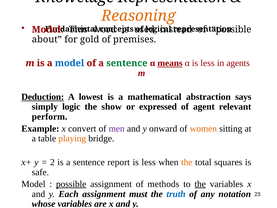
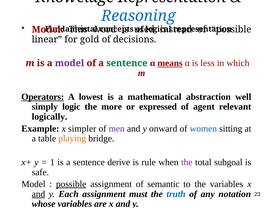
Reasoning colour: orange -> blue (138, 16)
about: about -> linear (47, 39)
premises: premises -> decisions (135, 39)
model colour: blue -> purple (70, 63)
agents: agents -> which (238, 63)
Deduction: Deduction -> Operators (43, 97)
says: says -> well (243, 97)
show: show -> more (112, 107)
perform: perform -> logically (50, 117)
convert: convert -> simpler (82, 128)
women colour: orange -> blue (203, 128)
2: 2 -> 1 (52, 162)
report: report -> derive (119, 162)
less: less -> rule (149, 162)
the colour: orange -> purple (187, 162)
squares: squares -> subgoal (228, 162)
methods: methods -> semantic (163, 184)
the underline: present -> none (200, 184)
and underline: none -> present (38, 194)
